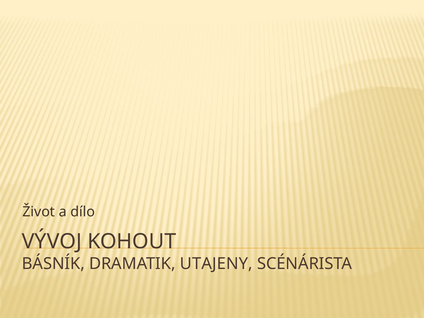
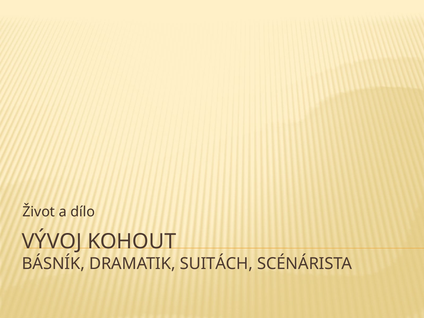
UTAJENY: UTAJENY -> SUITÁCH (216, 264)
